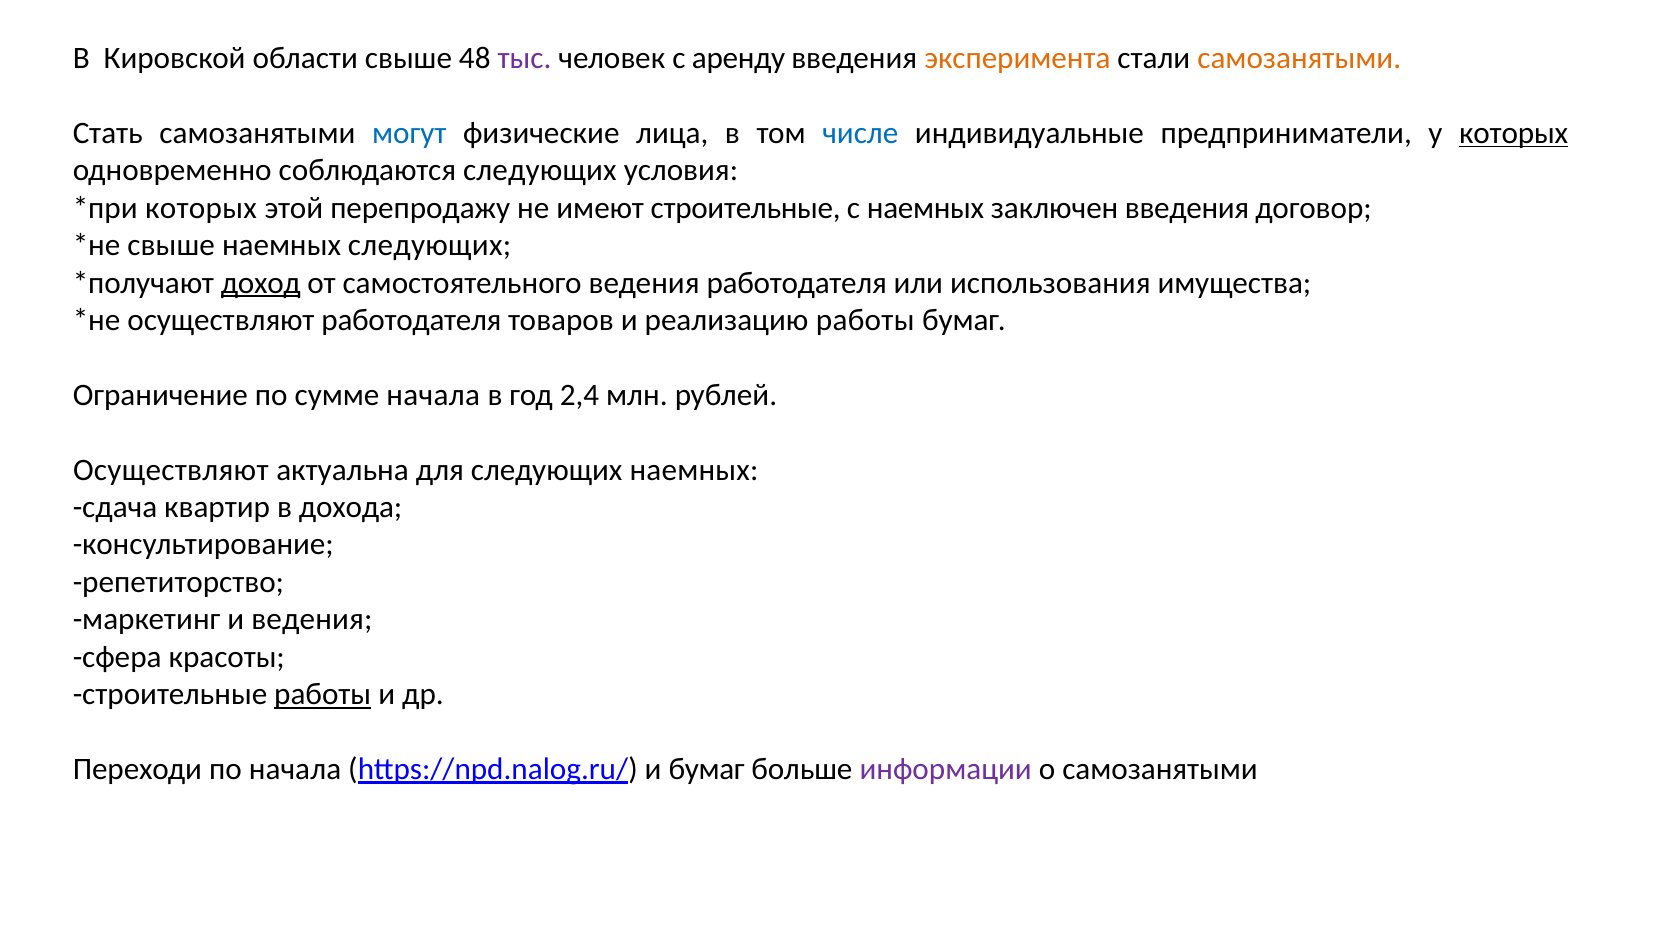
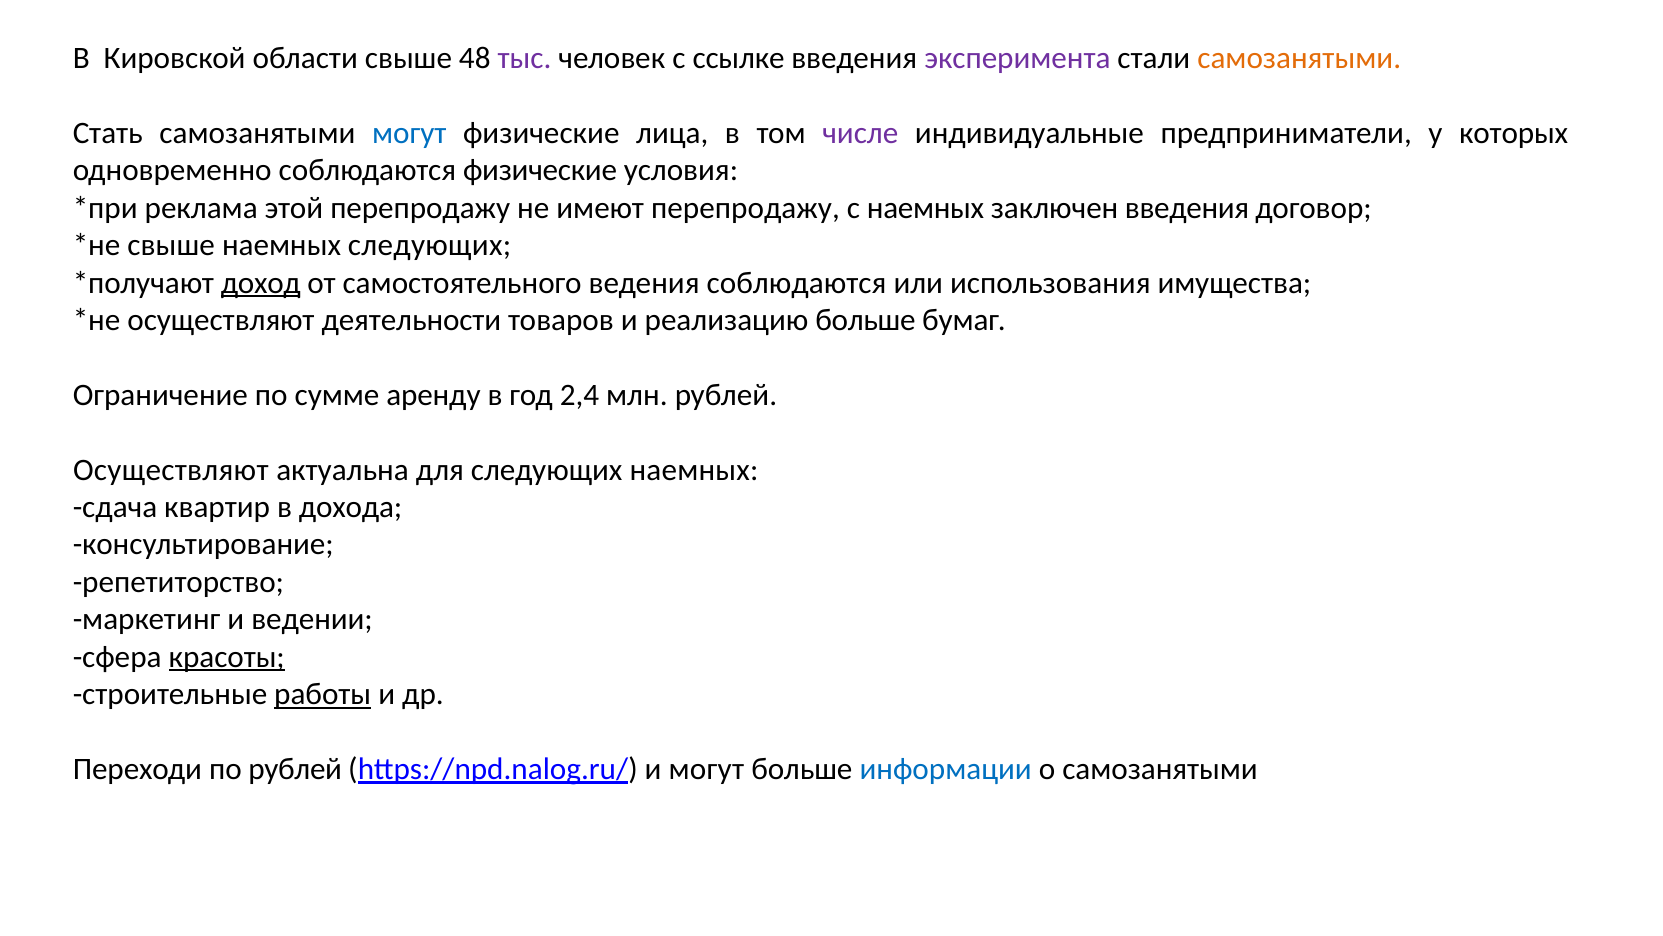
аренду: аренду -> ссылке (739, 58)
эксперимента colour: orange -> purple (1017, 58)
числе colour: blue -> purple (860, 133)
которых underline: present -> none (1514, 133)
соблюдаются следующих: следующих -> физические (540, 171)
которых: которых -> реклама (201, 208)
имеют строительные: строительные -> перепродажу (745, 208)
ведения работодателя: работодателя -> соблюдаются (797, 283)
осуществляют работодателя: работодателя -> деятельности (411, 320)
реализацию работы: работы -> больше (866, 320)
сумме начала: начала -> аренду (433, 395)
и ведения: ведения -> ведении (312, 620)
красоты underline: none -> present (227, 657)
по начала: начала -> рублей (295, 769)
и бумаг: бумаг -> могут (706, 769)
информации colour: purple -> blue (946, 769)
